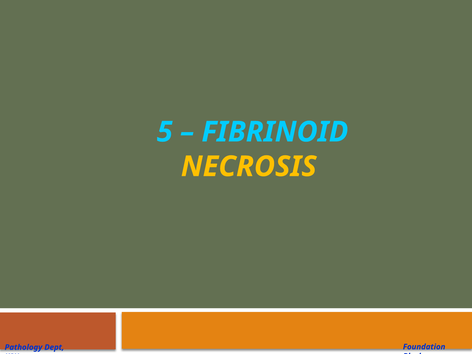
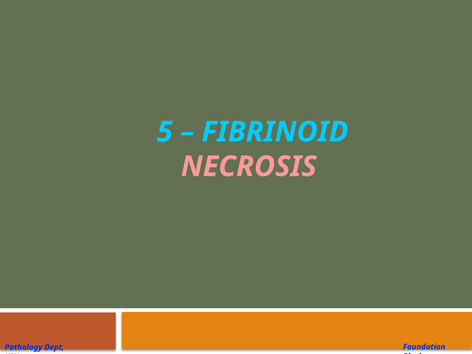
NECROSIS colour: yellow -> pink (249, 167)
